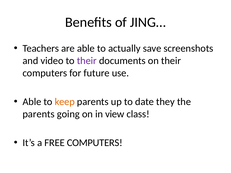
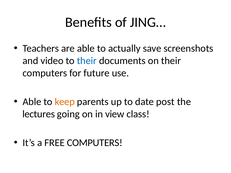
their colour: purple -> blue (87, 61)
they: they -> post (165, 102)
parents: parents -> lectures (39, 114)
